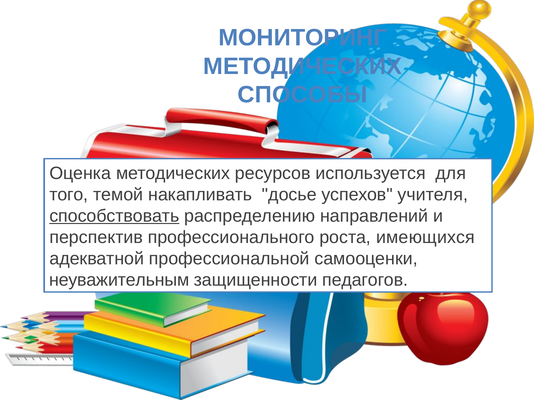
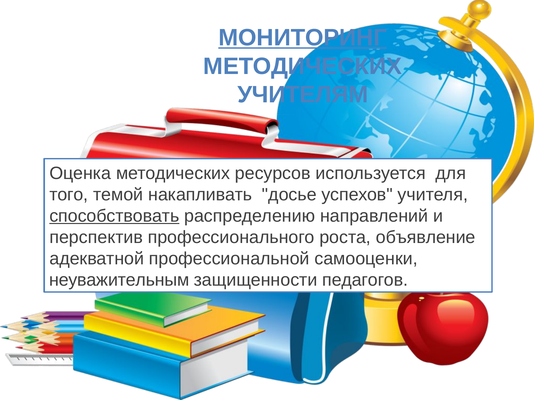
МОНИТОРИНГ underline: none -> present (303, 38)
СПОСОБЫ: СПОСОБЫ -> УЧИТЕЛЯМ (303, 95)
имеющихся: имеющихся -> объявление (426, 238)
